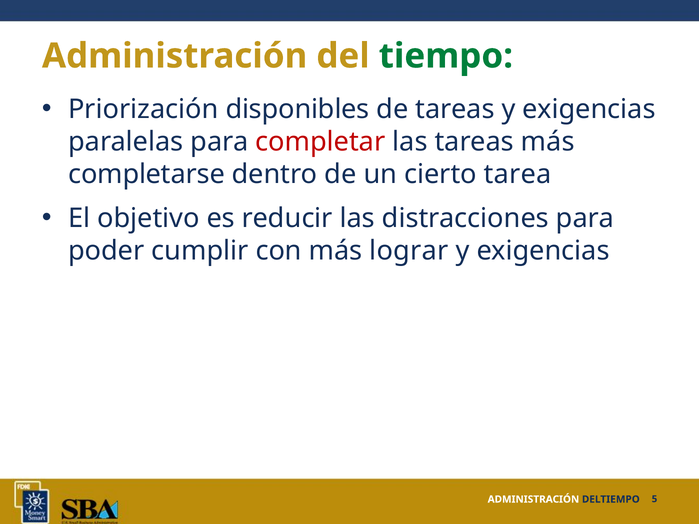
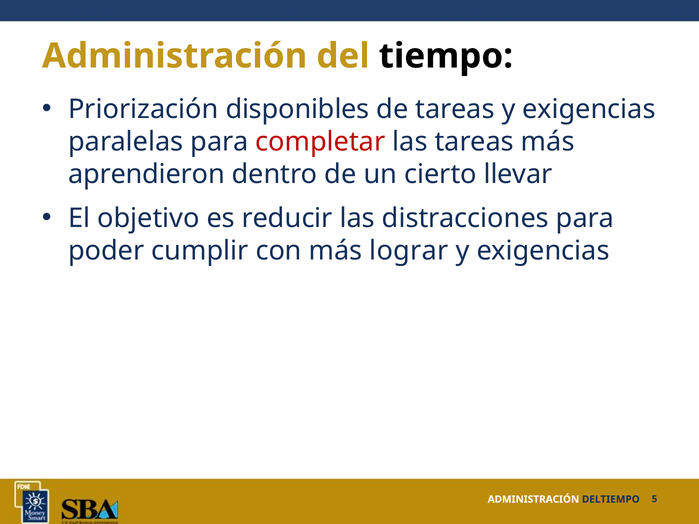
tiempo colour: green -> black (446, 56)
completarse: completarse -> aprendieron (147, 174)
tarea: tarea -> llevar (518, 174)
